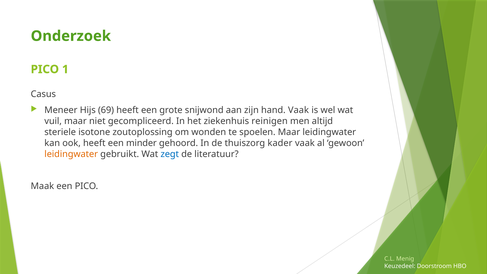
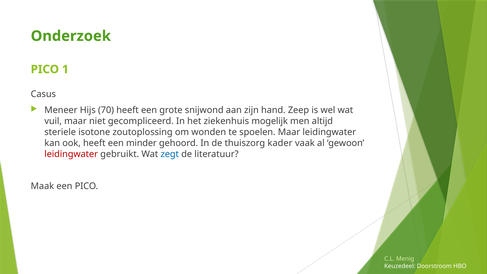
69: 69 -> 70 (106, 110)
hand Vaak: Vaak -> Zeep (299, 110)
reinigen: reinigen -> mogelijk (270, 121)
leidingwater colour: orange -> red (71, 154)
